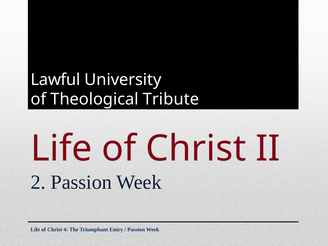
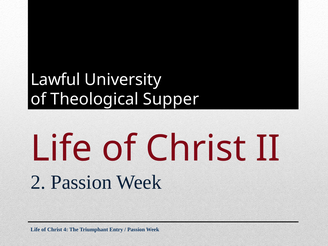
Tribute: Tribute -> Supper (171, 99)
